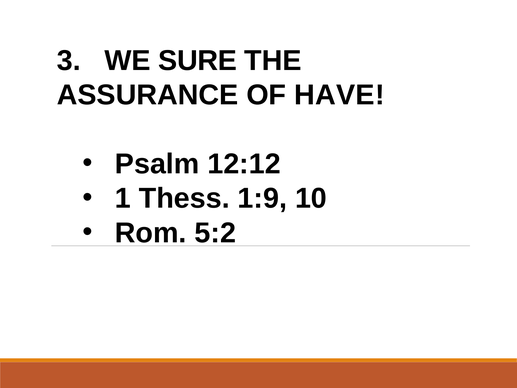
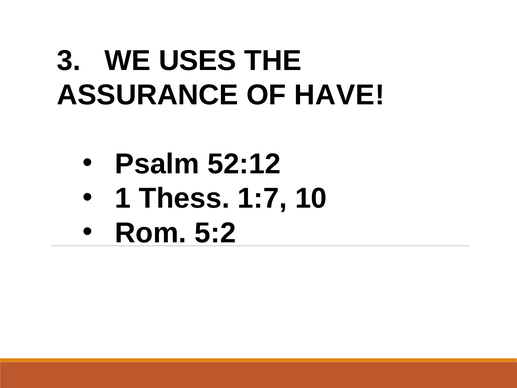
SURE: SURE -> USES (198, 61)
12:12: 12:12 -> 52:12 (244, 164)
1:9: 1:9 -> 1:7 (262, 198)
